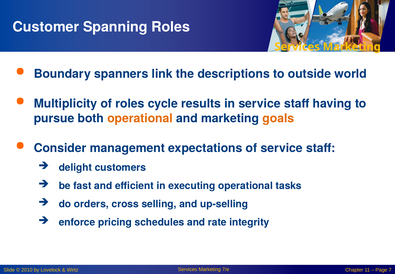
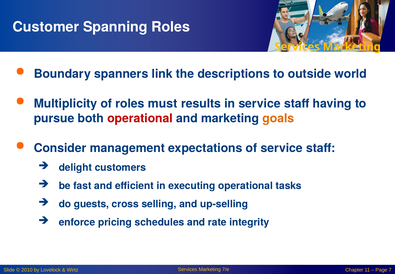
cycle: cycle -> must (163, 103)
operational colour: orange -> red (140, 118)
orders: orders -> guests (91, 204)
